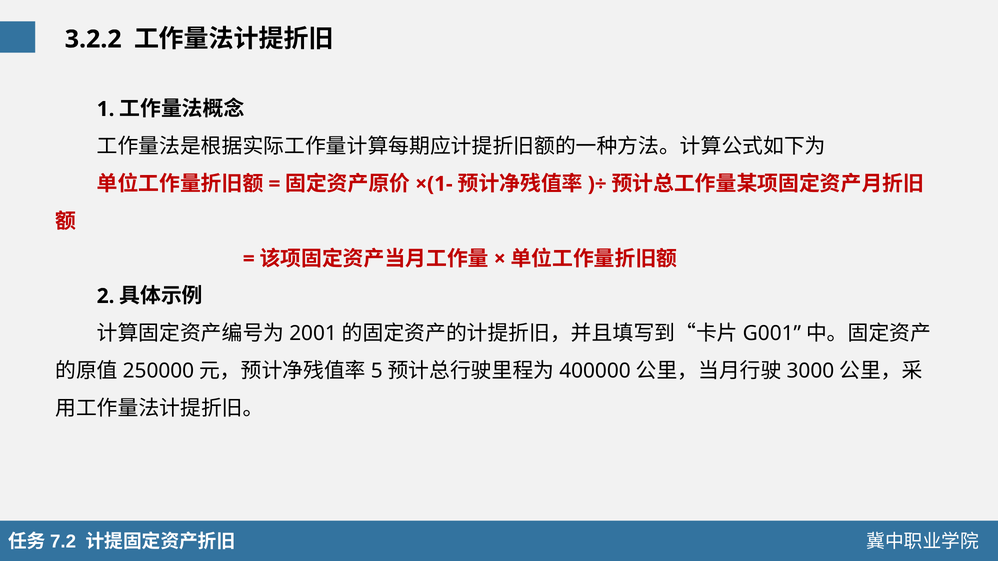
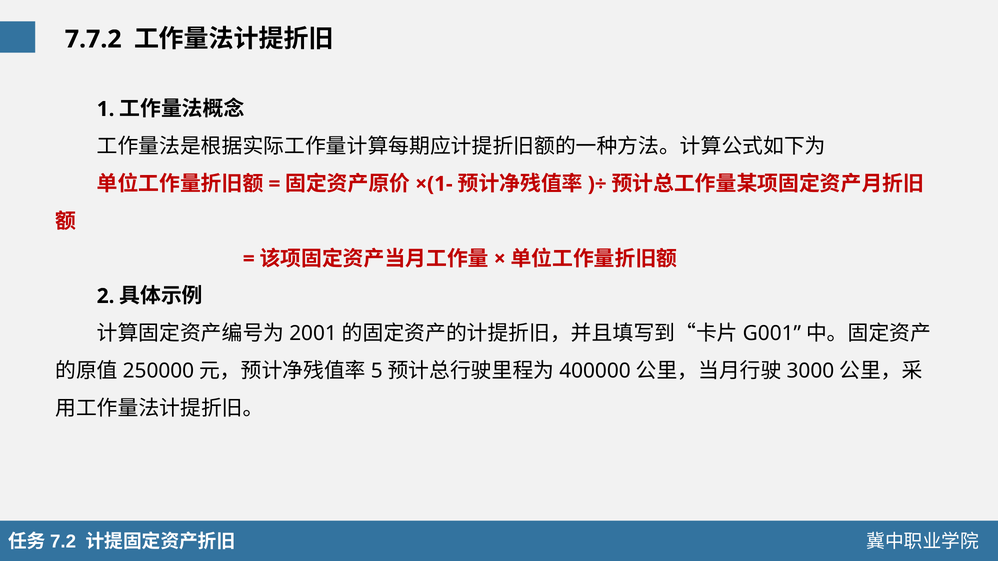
3.2.2: 3.2.2 -> 7.7.2 (93, 39)
